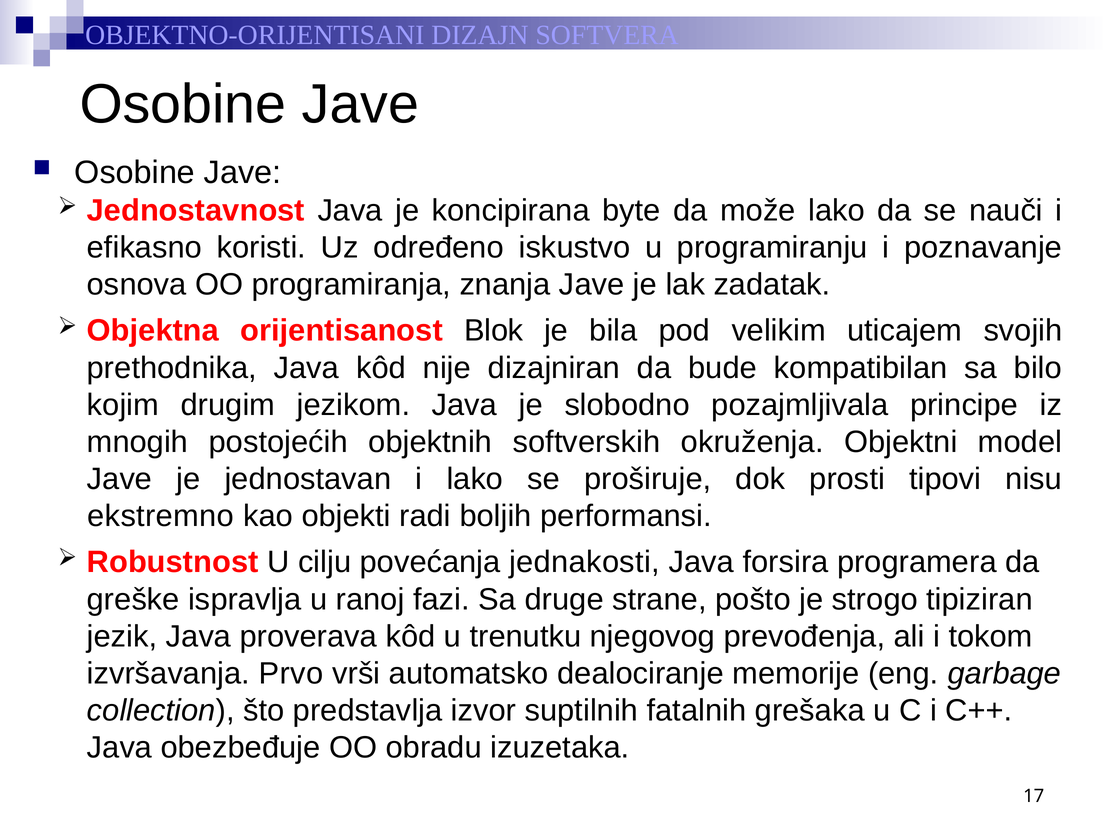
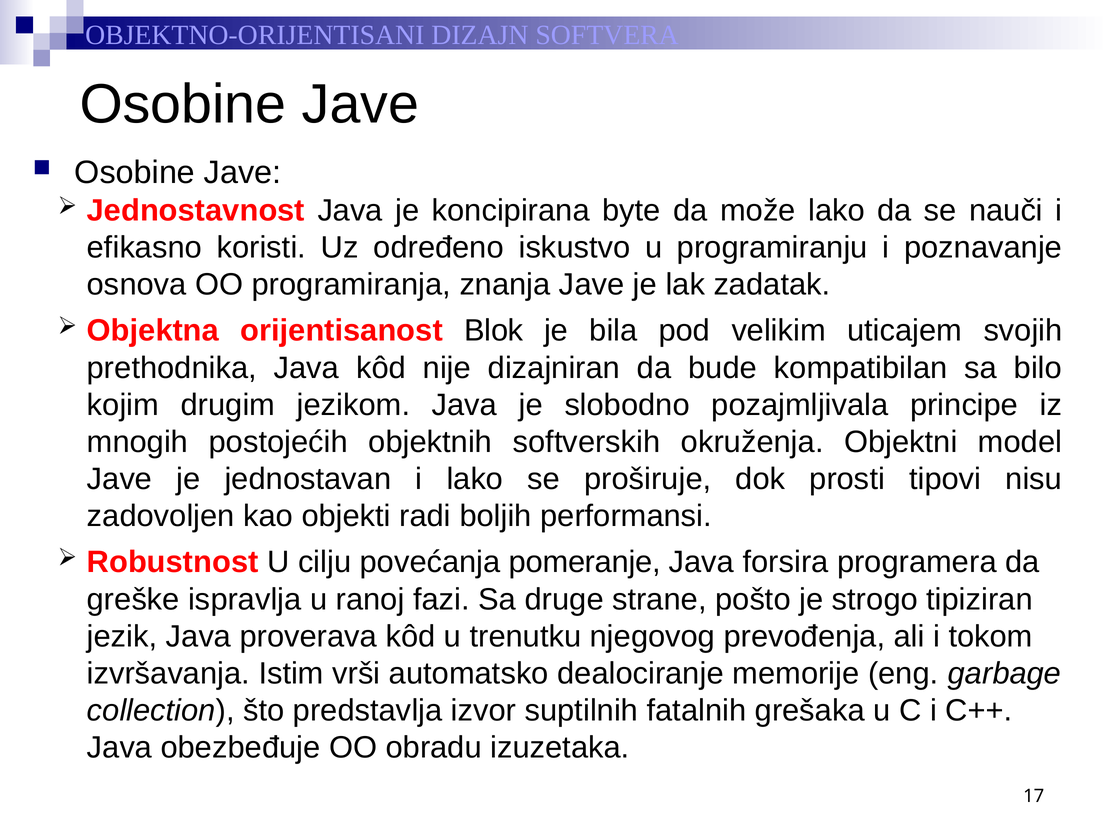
ekstremno: ekstremno -> zadovoljen (161, 516)
jednakosti: jednakosti -> pomeranje (585, 562)
Prvo: Prvo -> Istim (291, 674)
